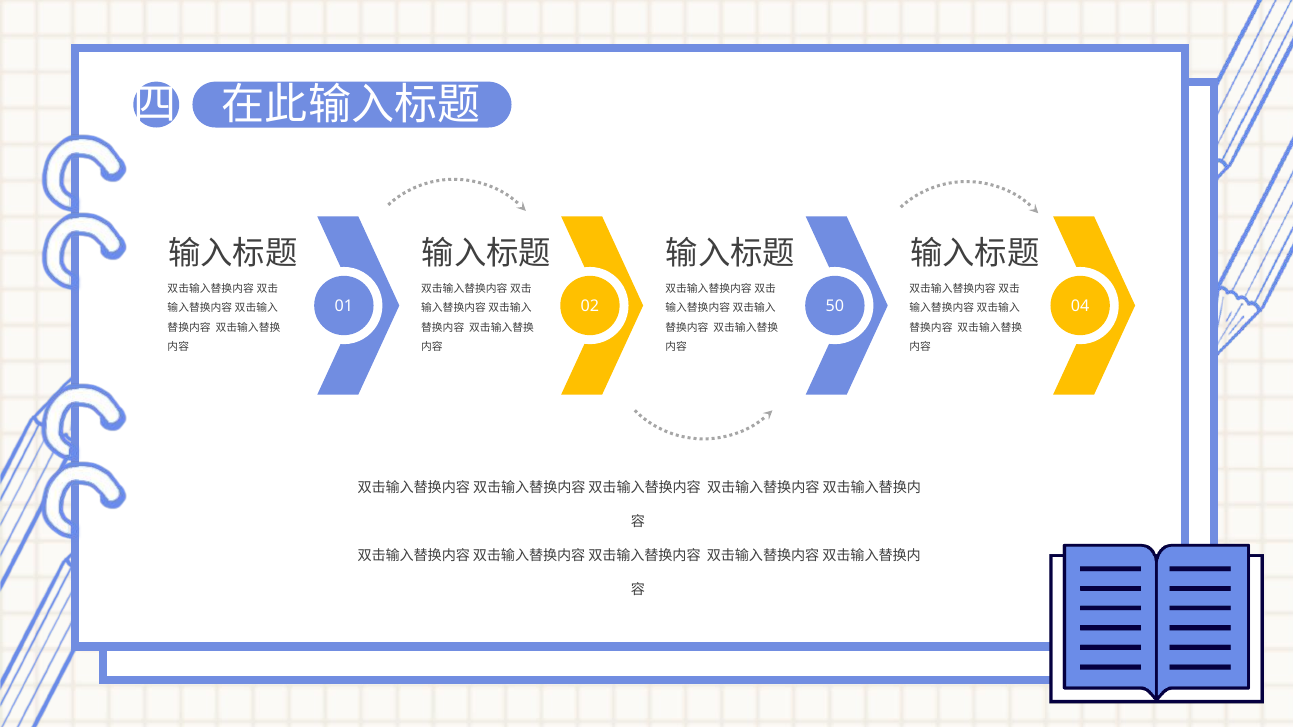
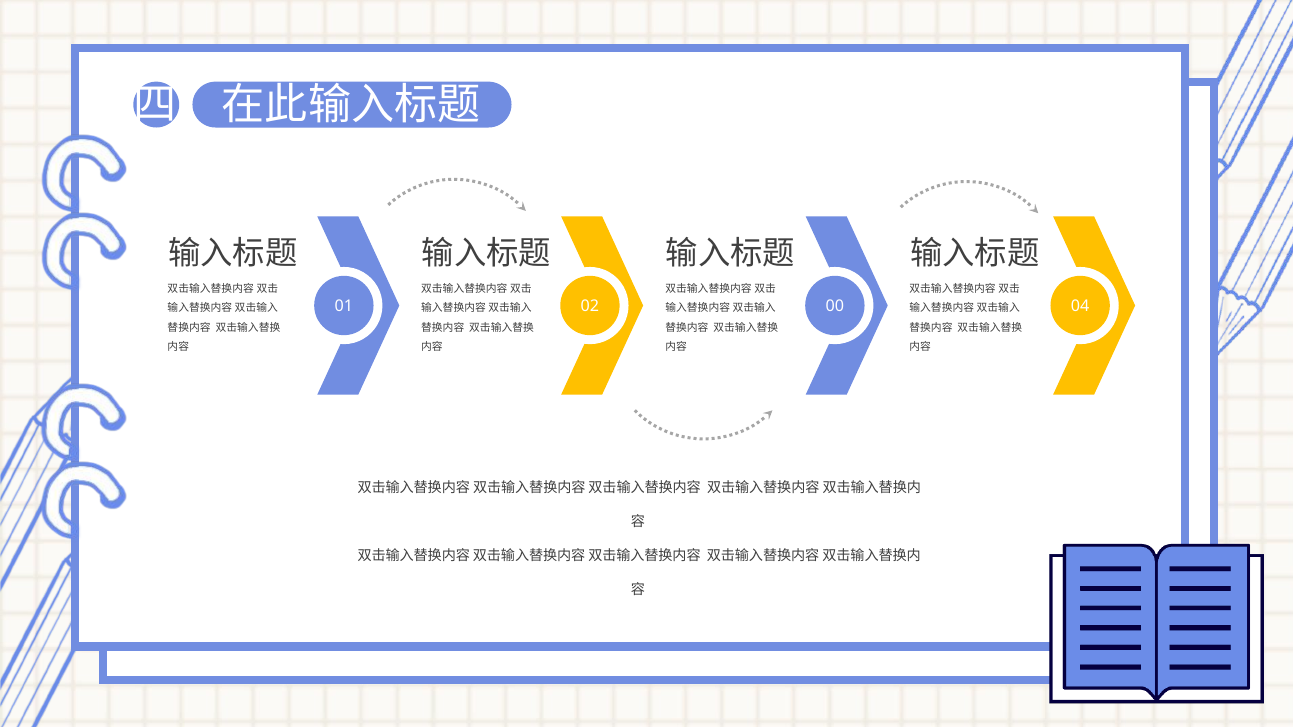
50: 50 -> 00 (835, 307)
